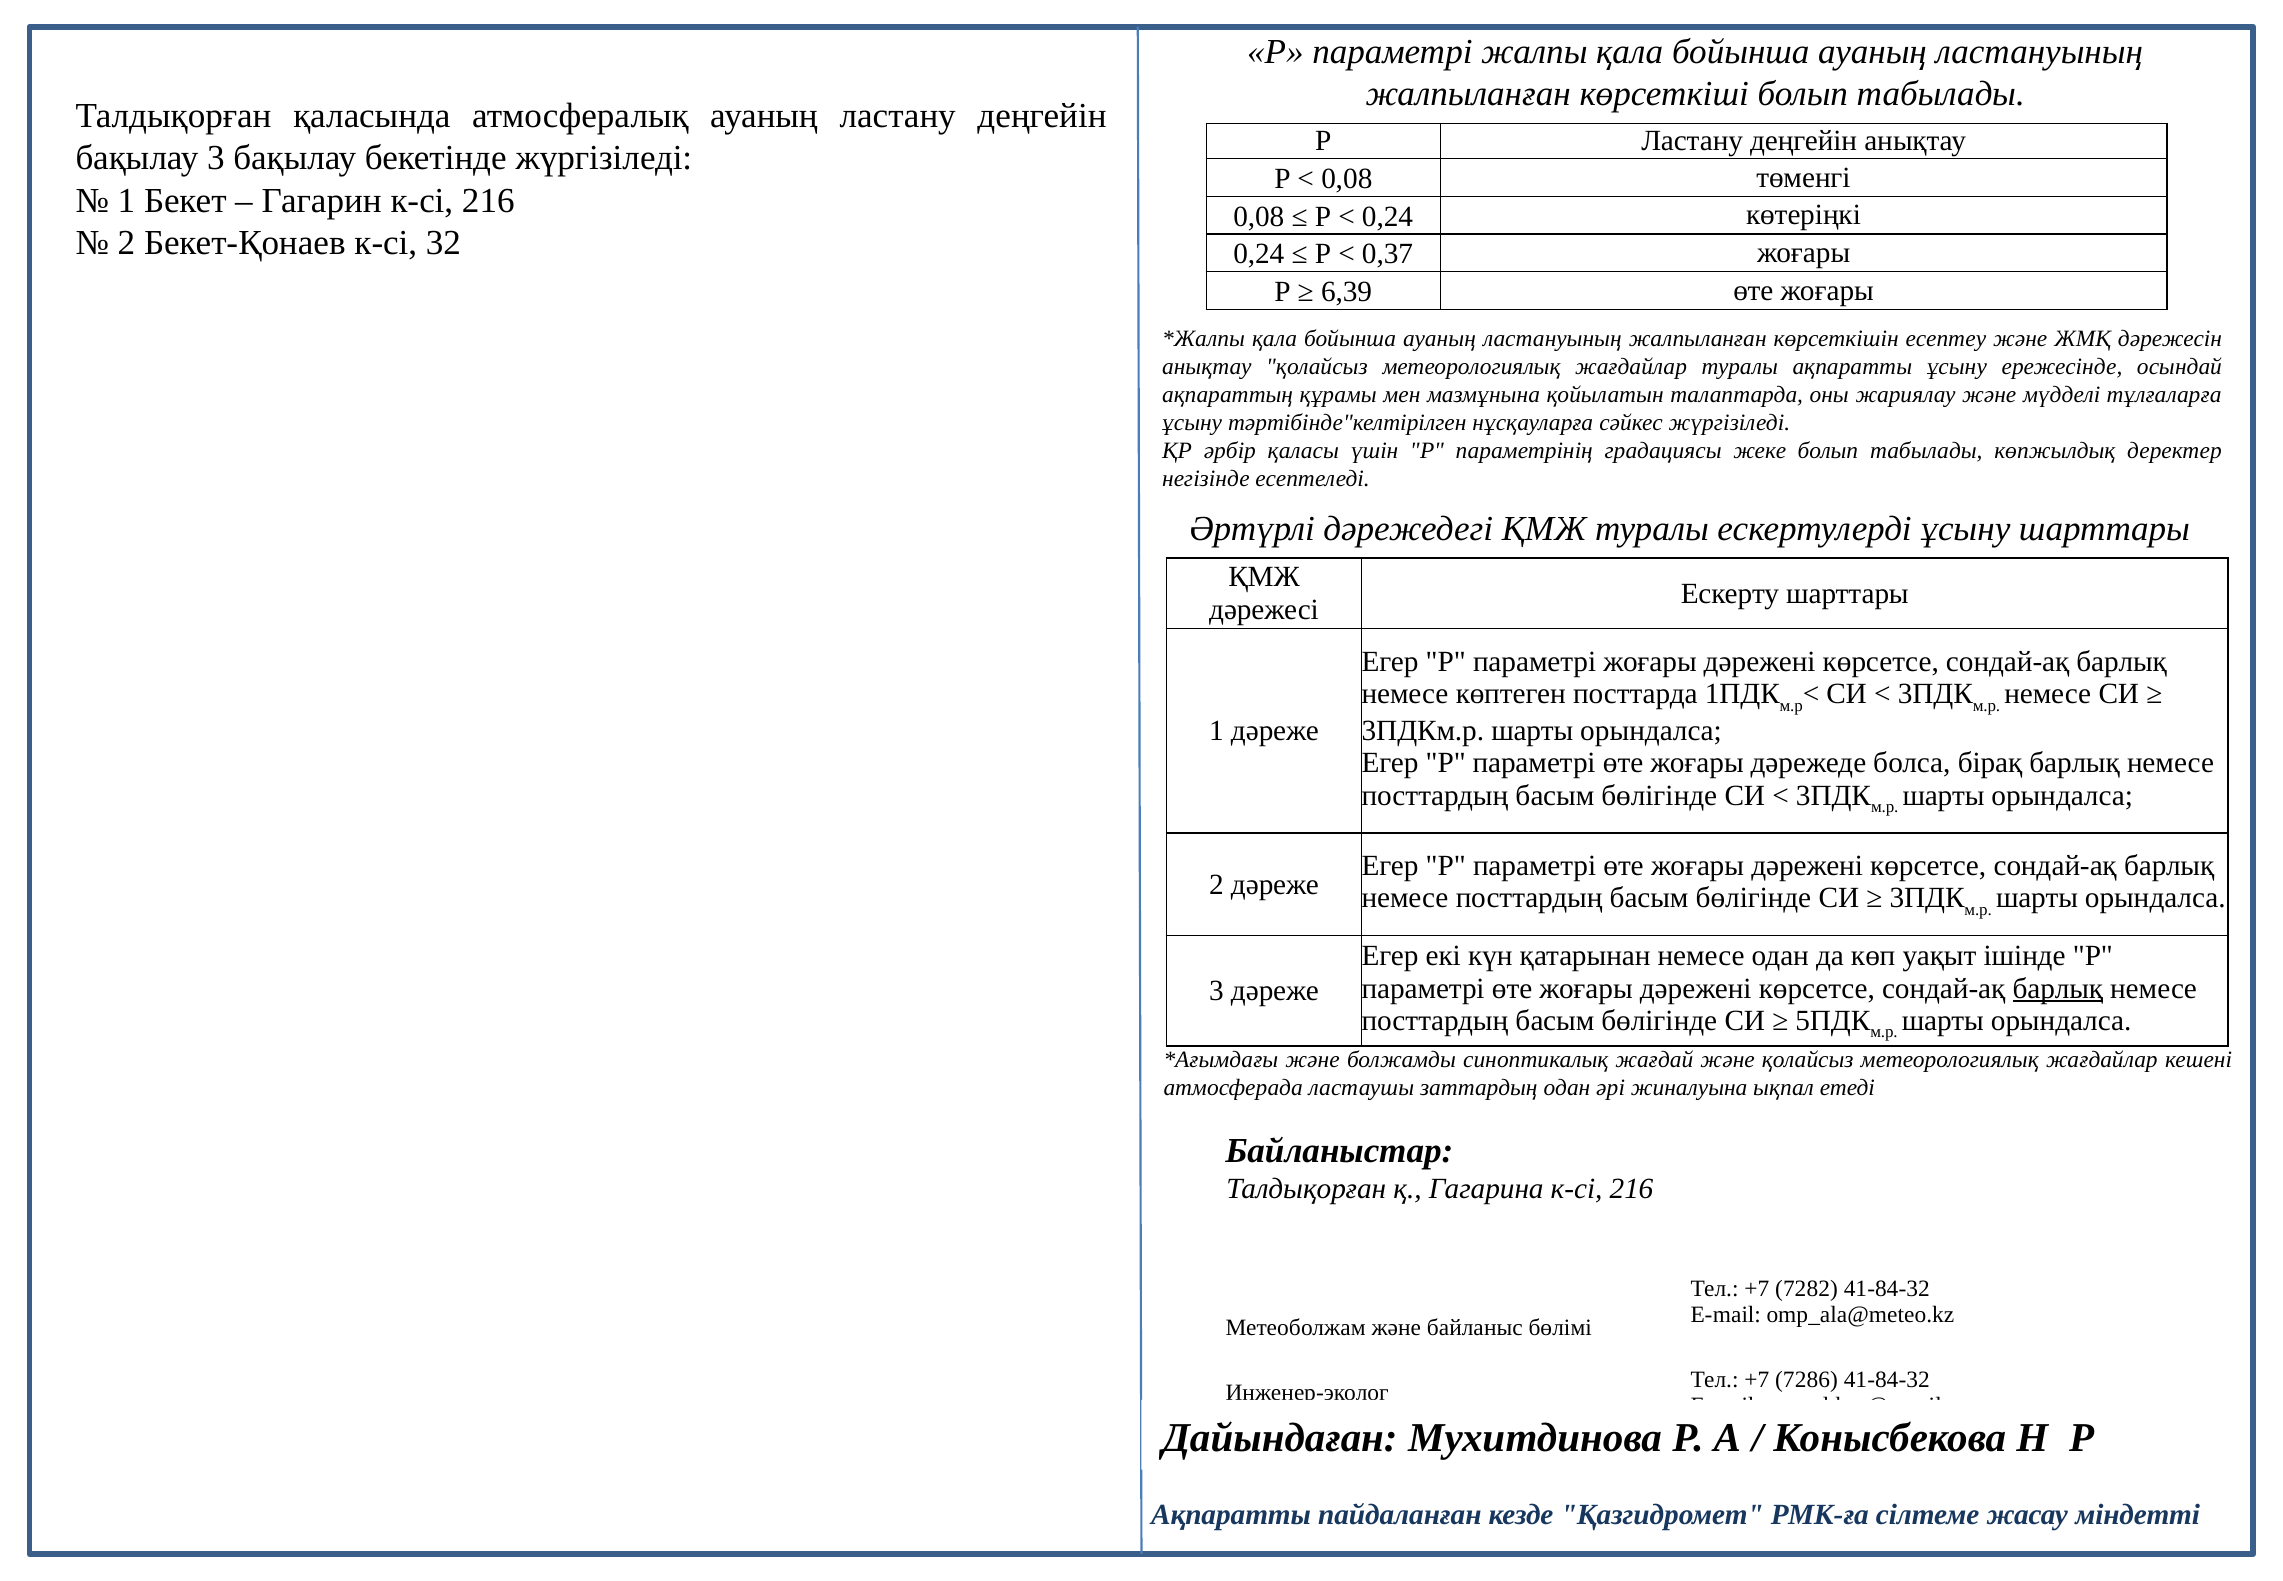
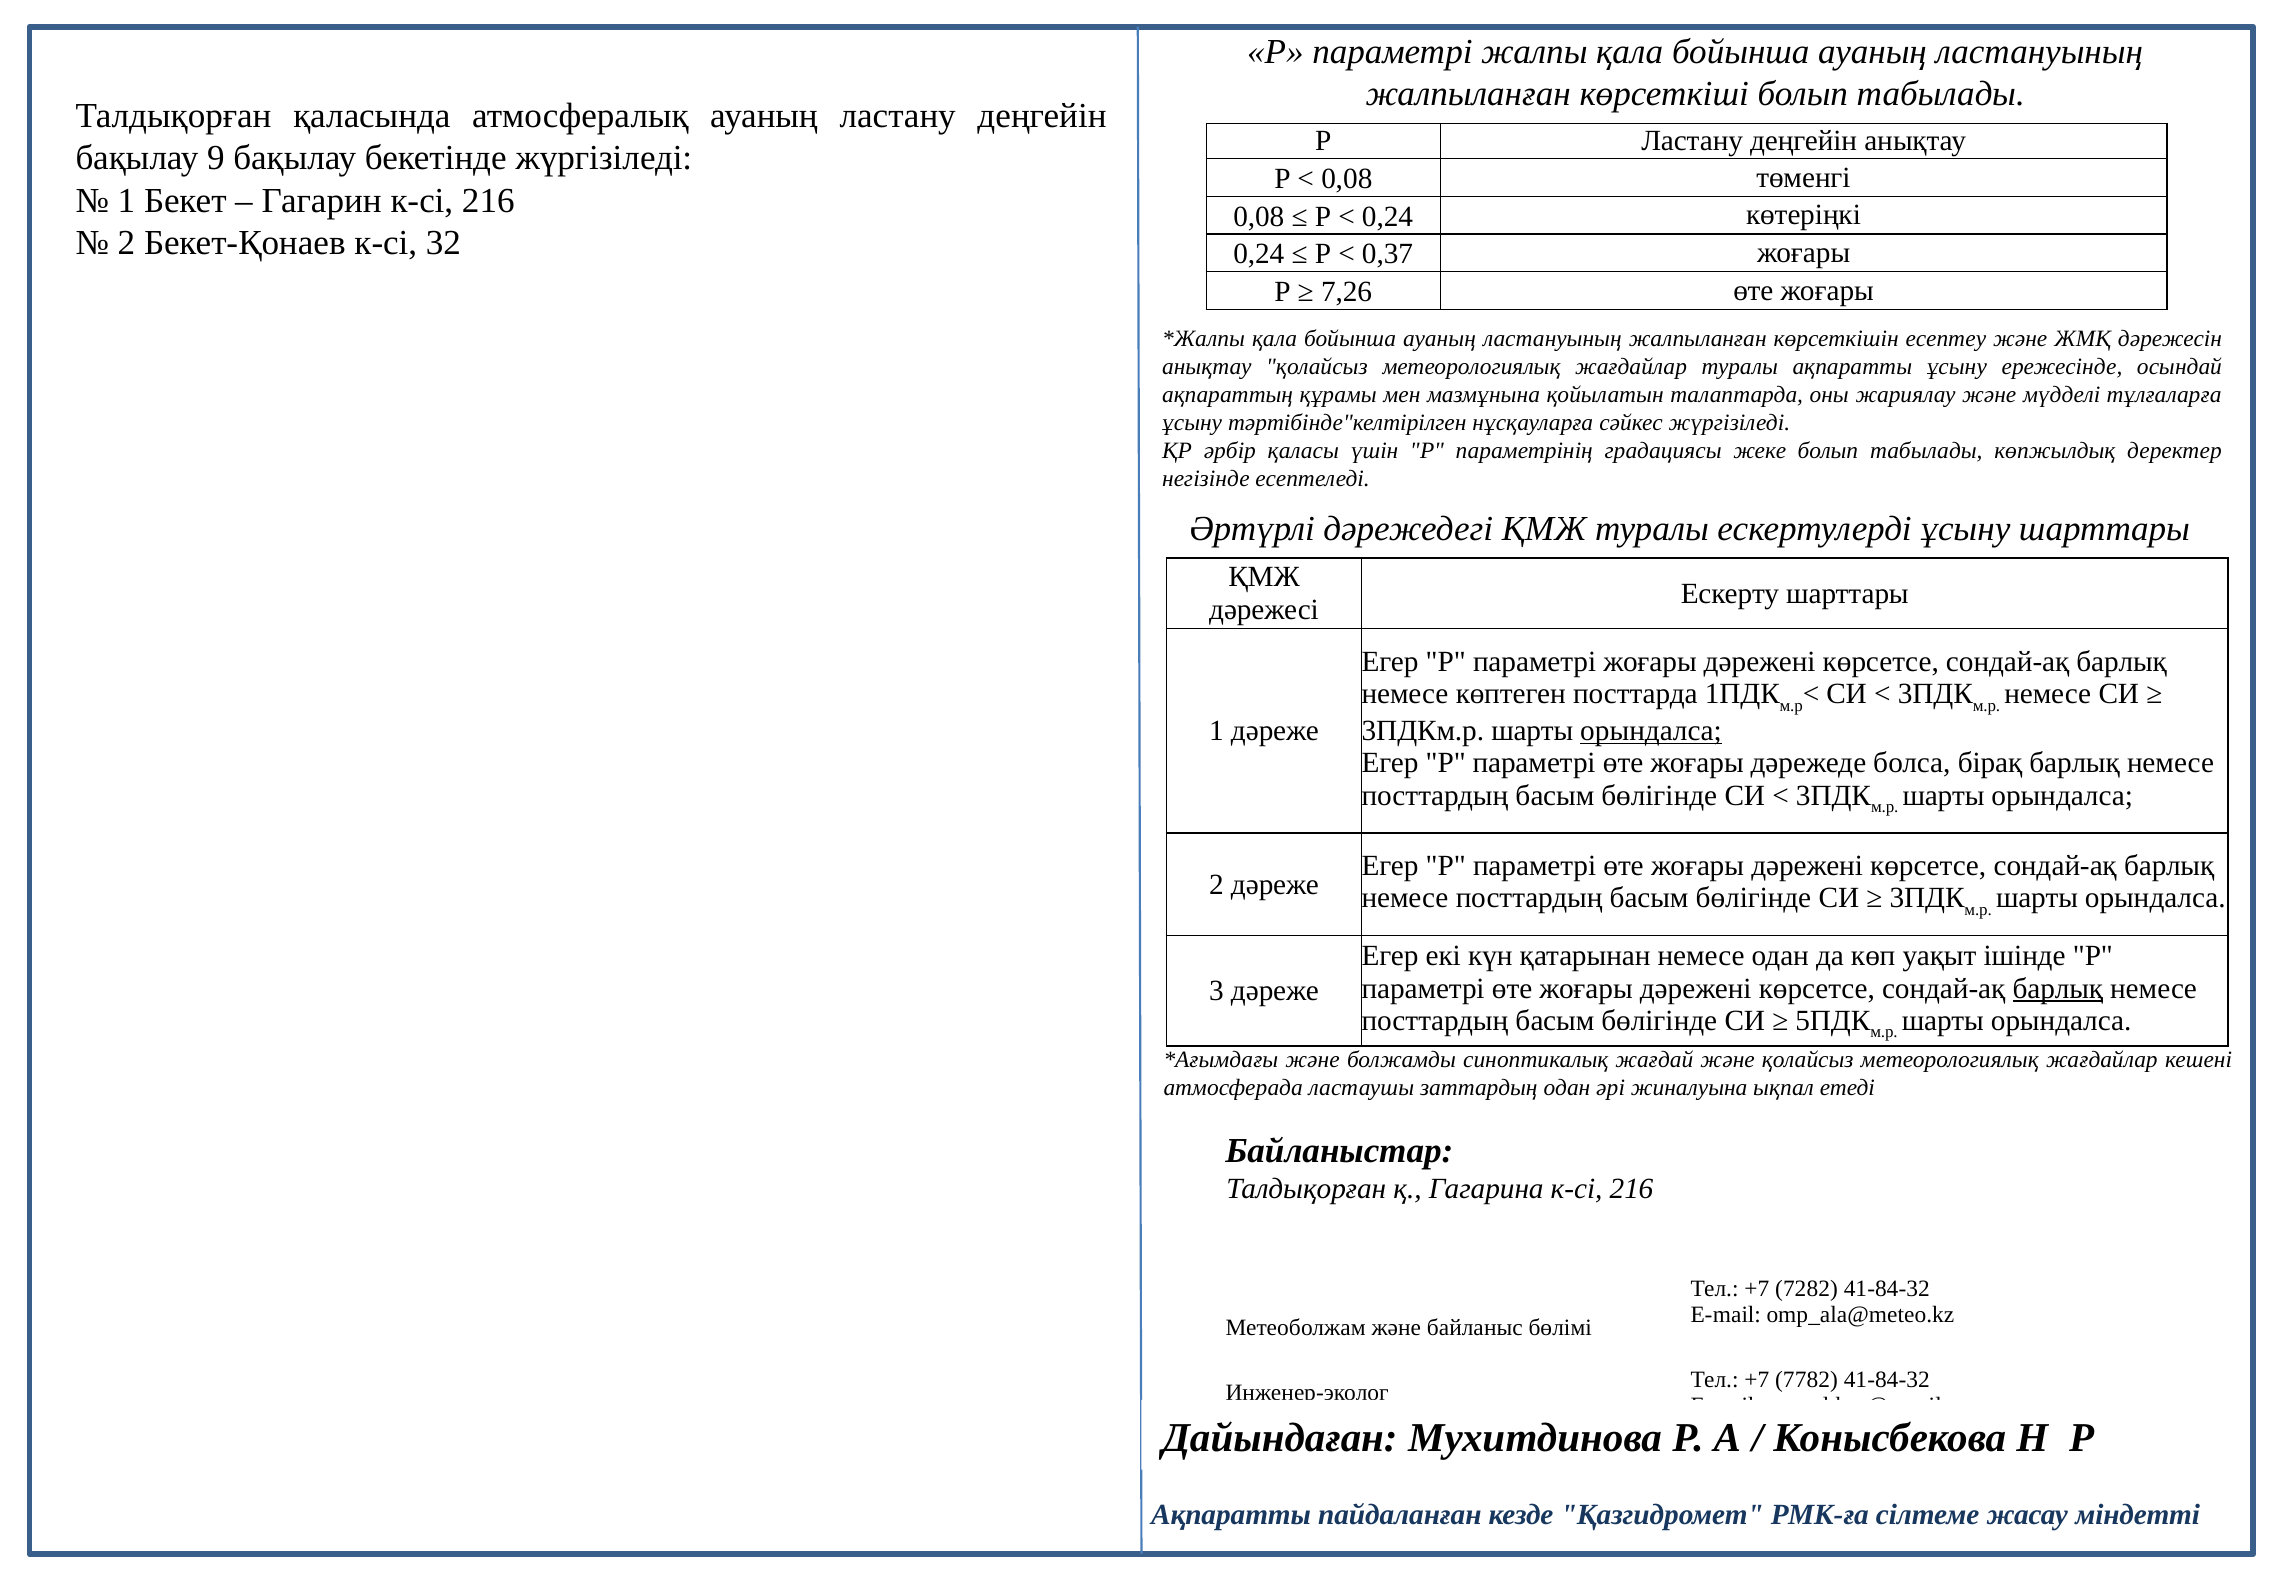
бақылау 3: 3 -> 9 (216, 158)
6,39: 6,39 -> 7,26 (1347, 292)
орындалса underline: none -> present (1651, 731)
7286: 7286 -> 7782 (1807, 1380)
